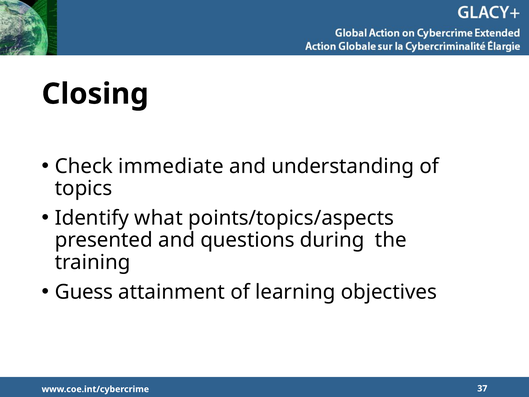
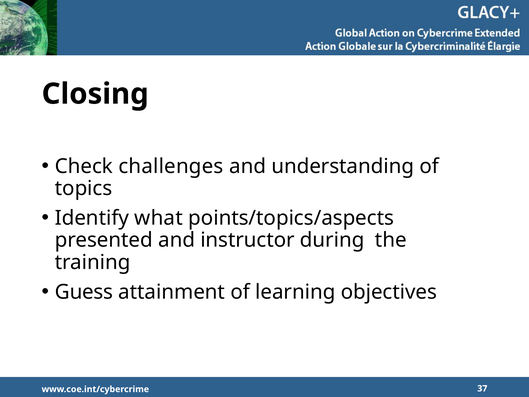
immediate: immediate -> challenges (171, 166)
questions: questions -> instructor (248, 240)
